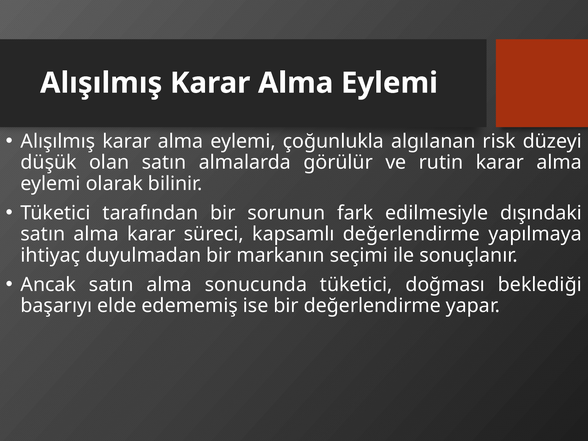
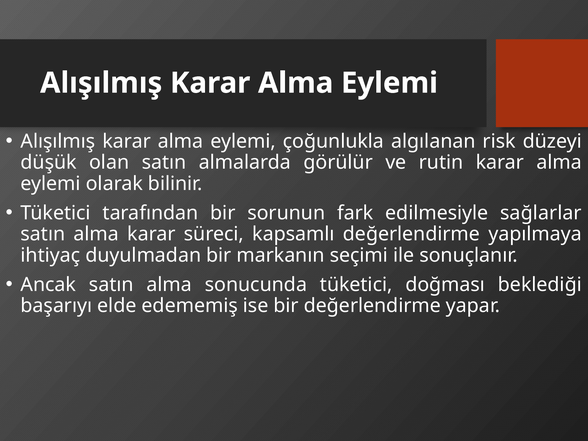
dışındaki: dışındaki -> sağlarlar (541, 213)
